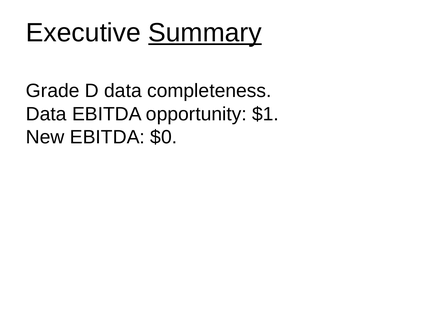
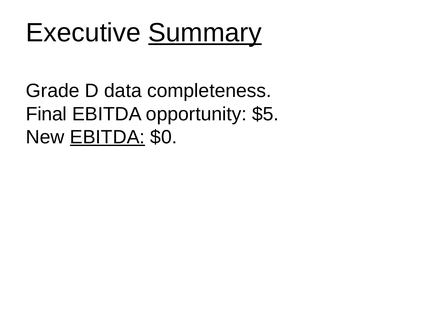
Data: Data -> Final (46, 114)
$1: $1 -> $5 (266, 114)
EBITDA underline: none -> present (107, 137)
